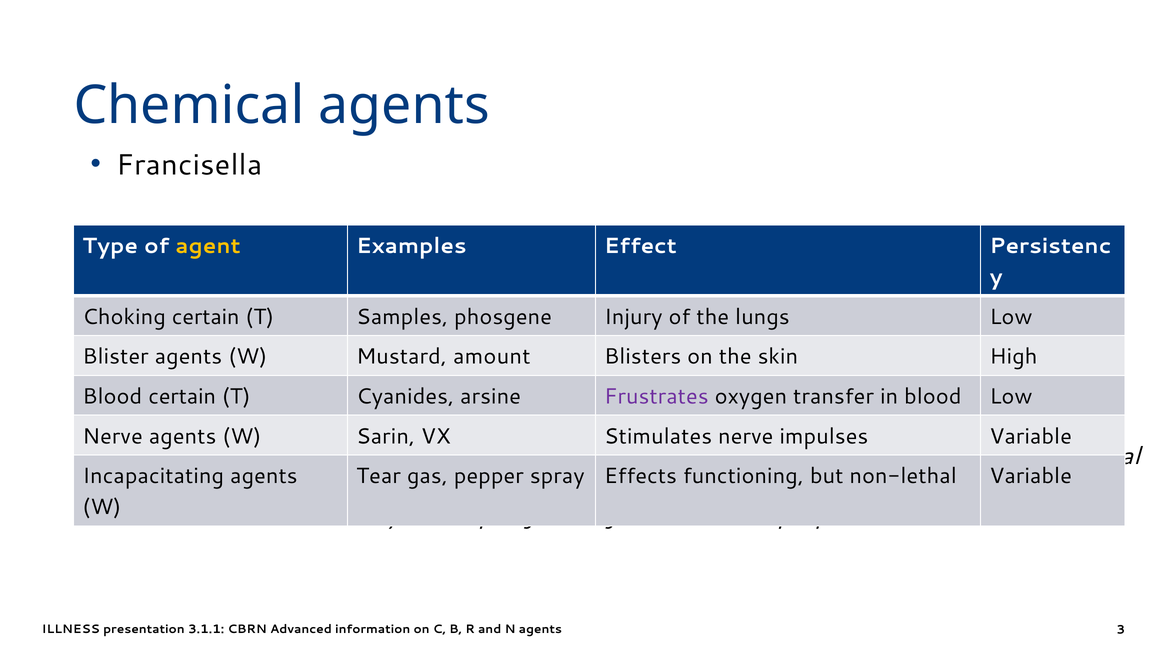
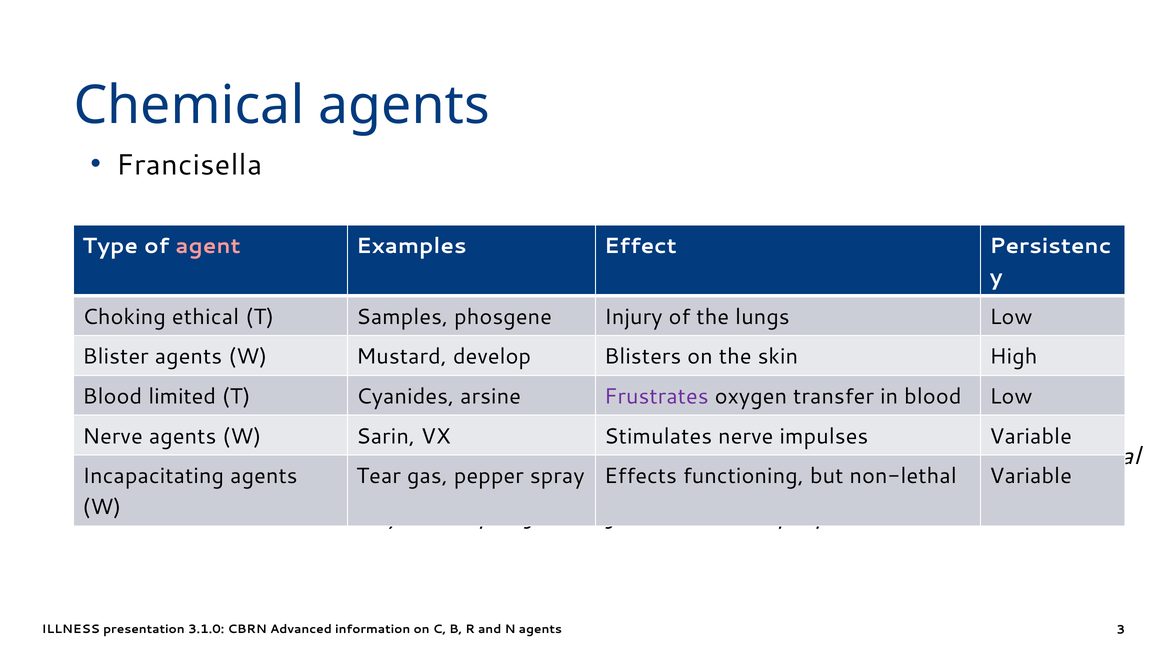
agent colour: yellow -> pink (208, 246)
Choking certain: certain -> ethical (206, 317)
amount: amount -> develop (492, 357)
Blood certain: certain -> limited (182, 397)
3.1.1: 3.1.1 -> 3.1.0 (206, 629)
